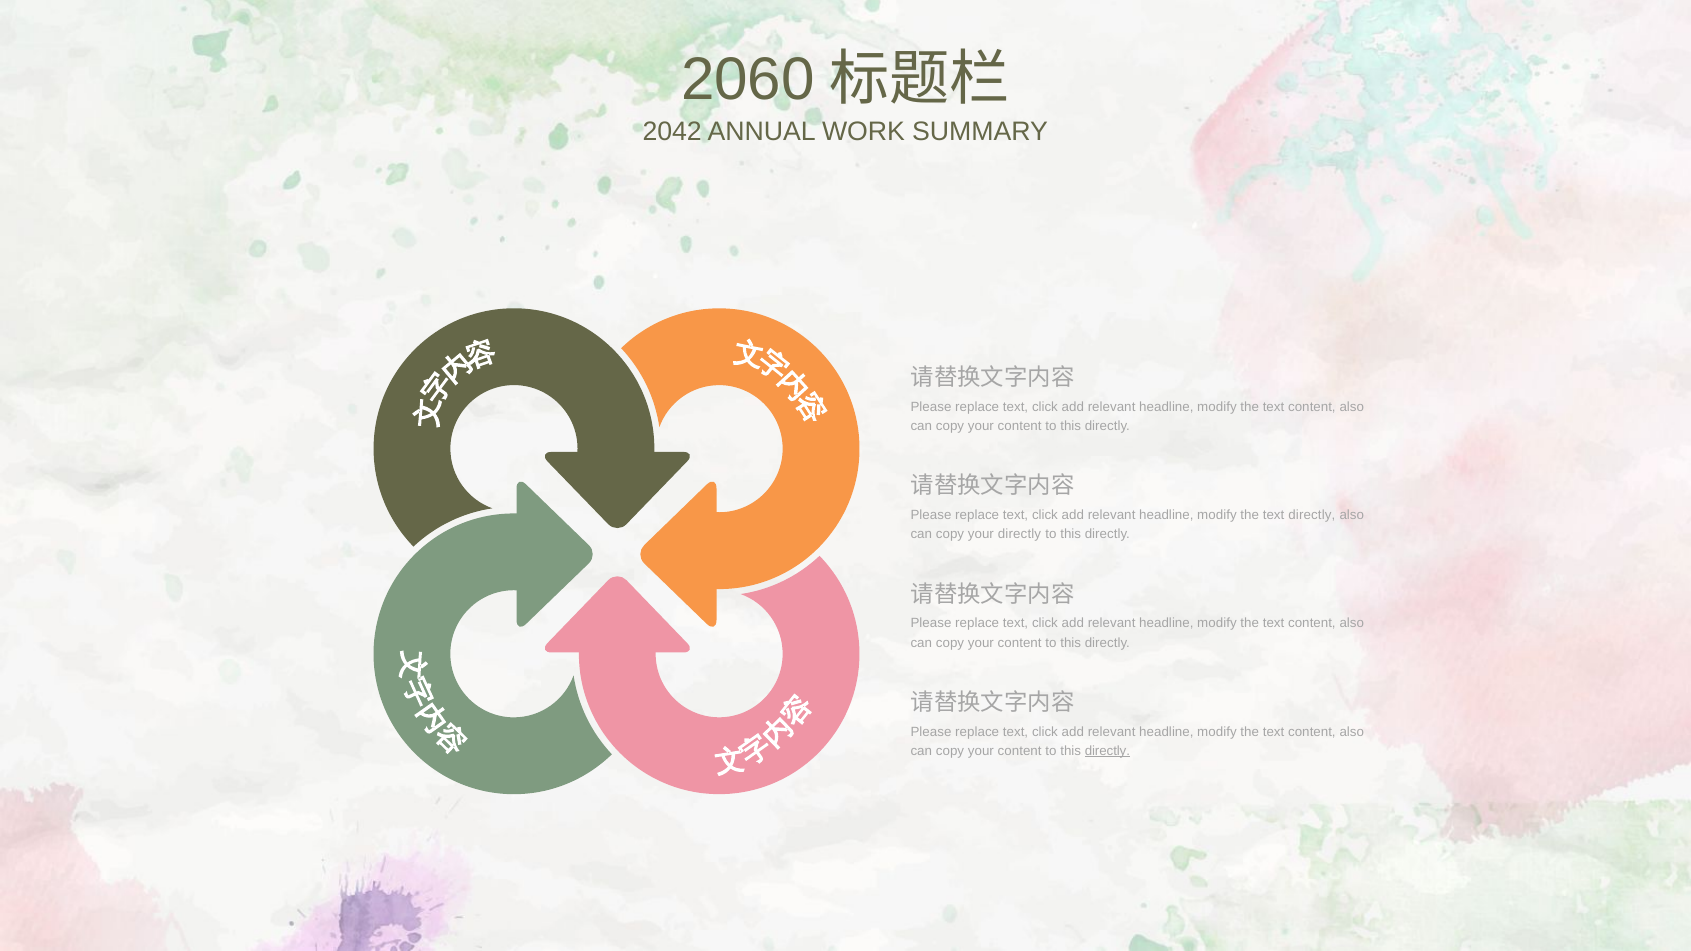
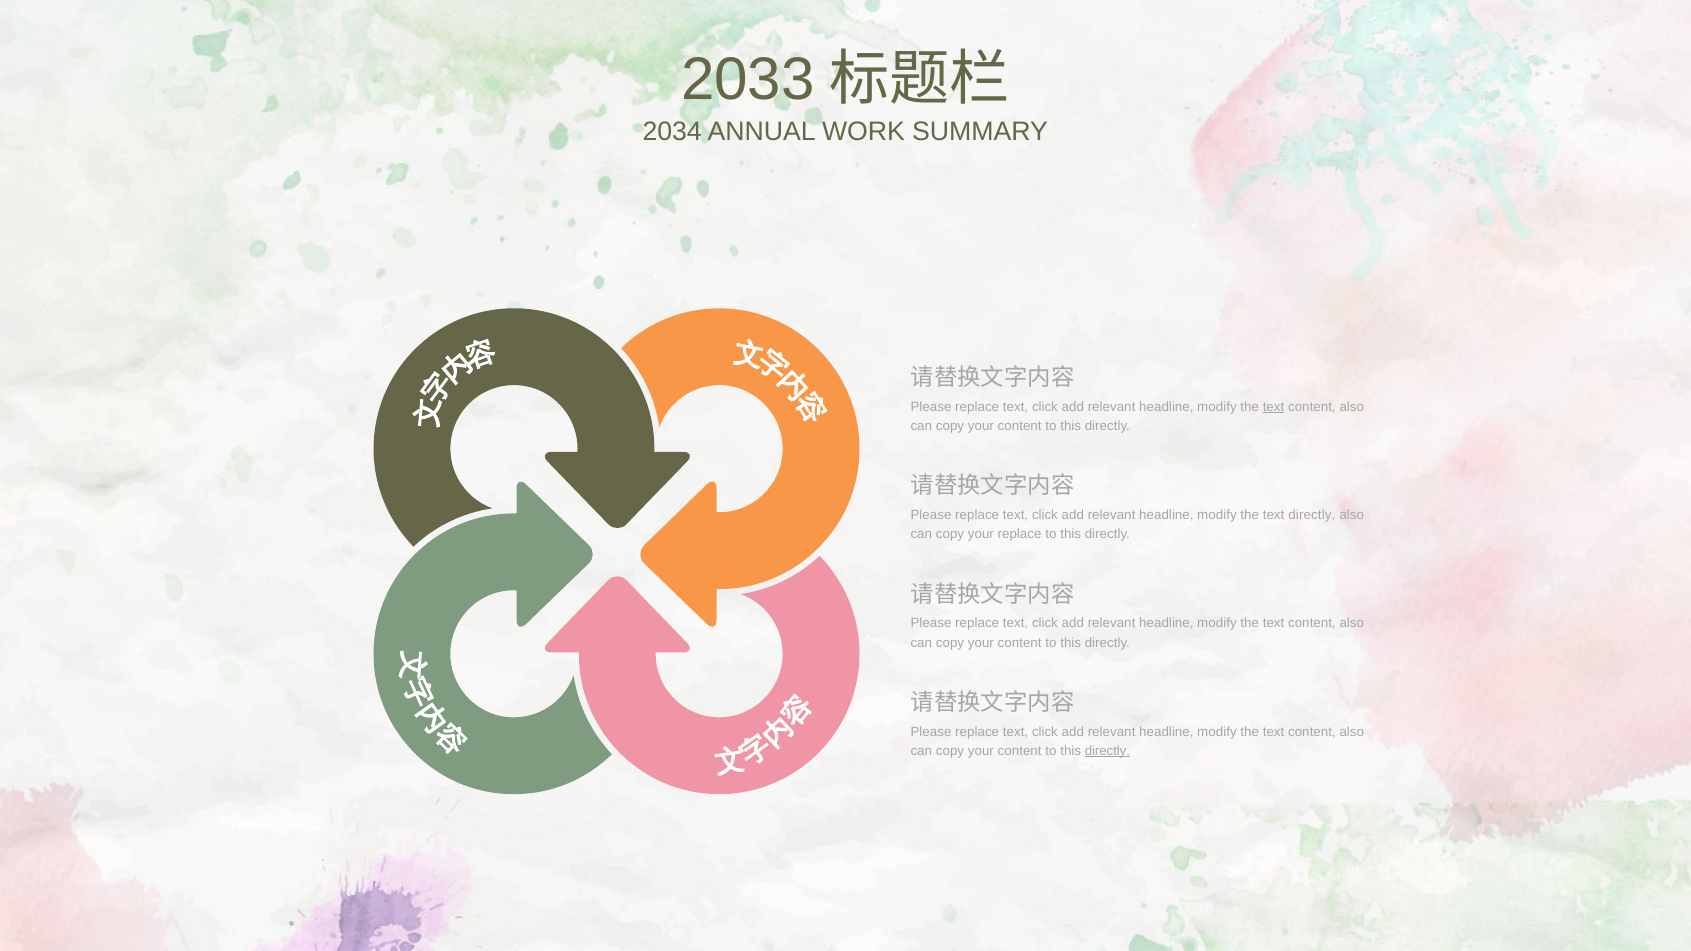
2060: 2060 -> 2033 (748, 80)
2042: 2042 -> 2034 (672, 131)
text underline: none -> present (1274, 407)
your directly: directly -> replace (1020, 534)
